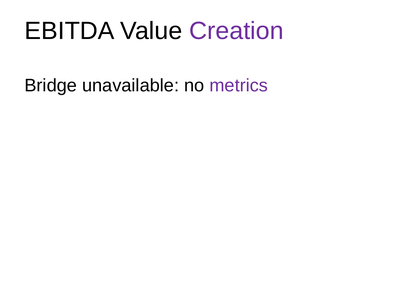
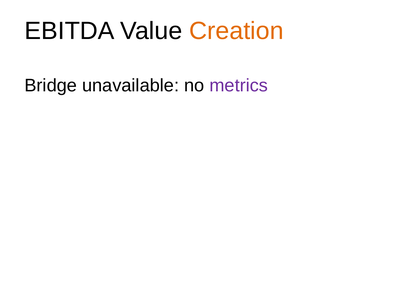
Creation colour: purple -> orange (236, 31)
